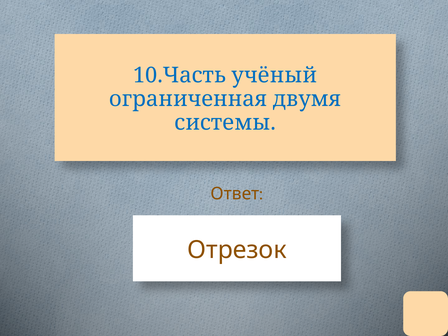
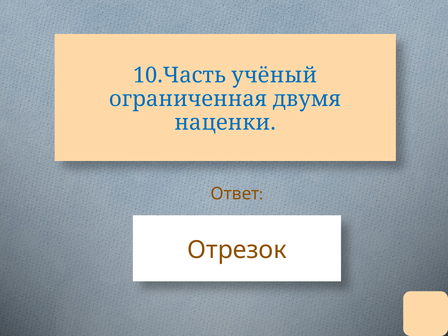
системы: системы -> наценки (225, 122)
